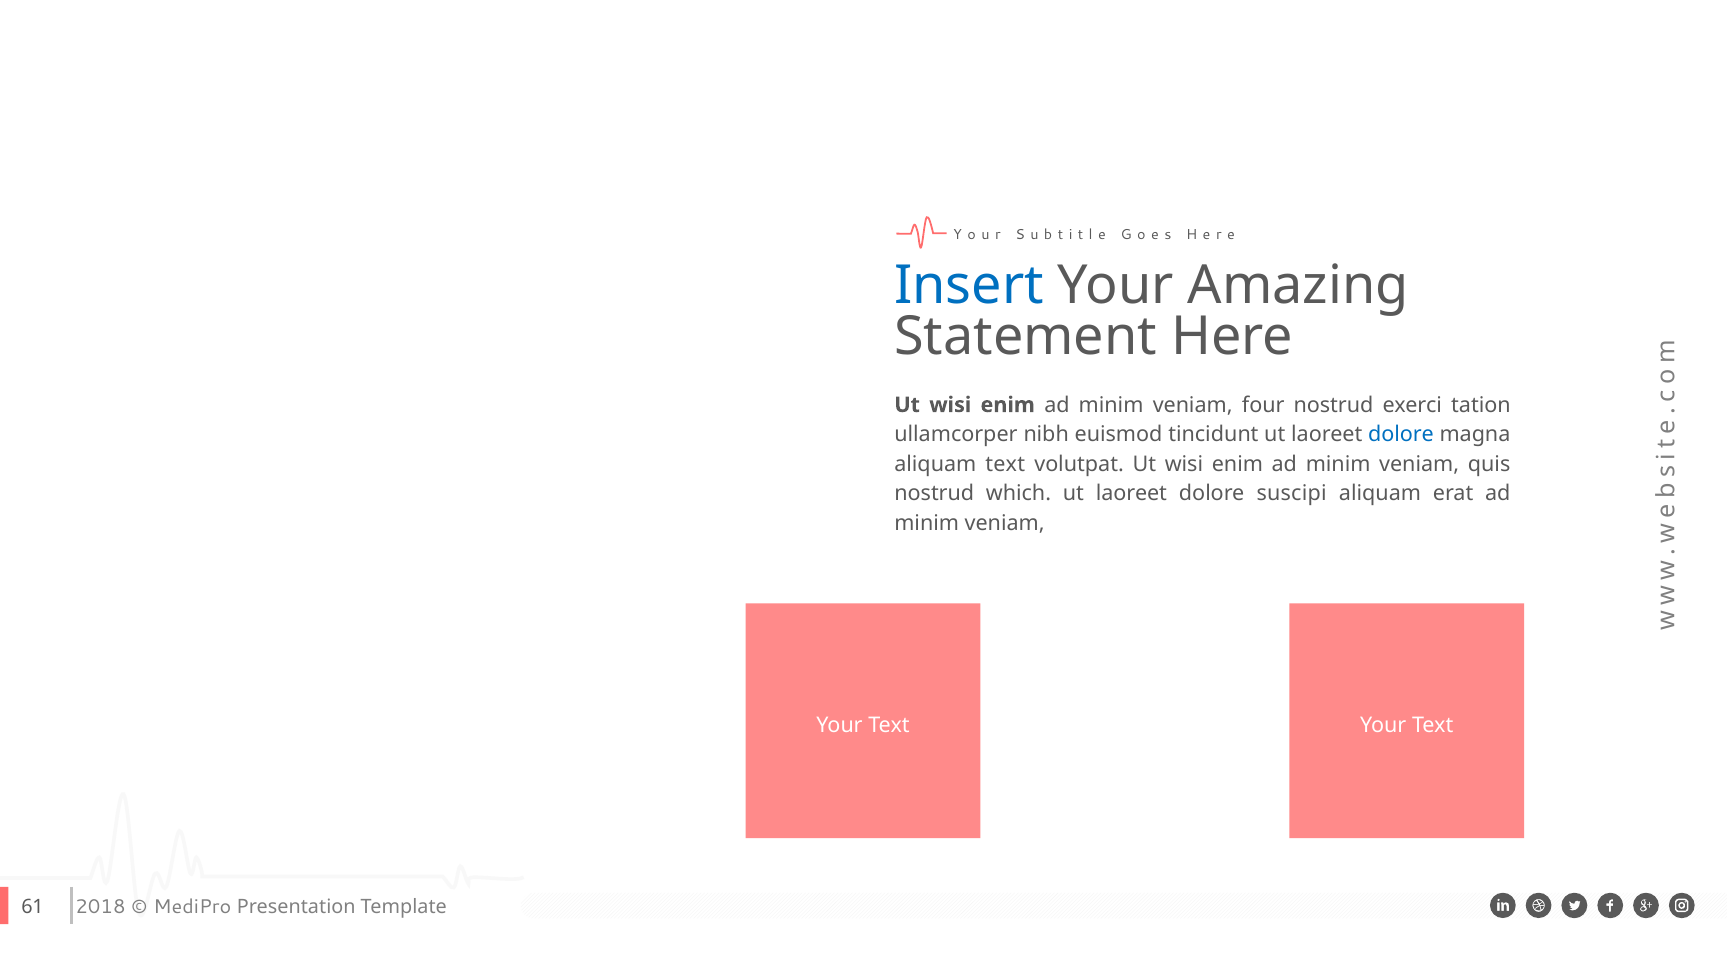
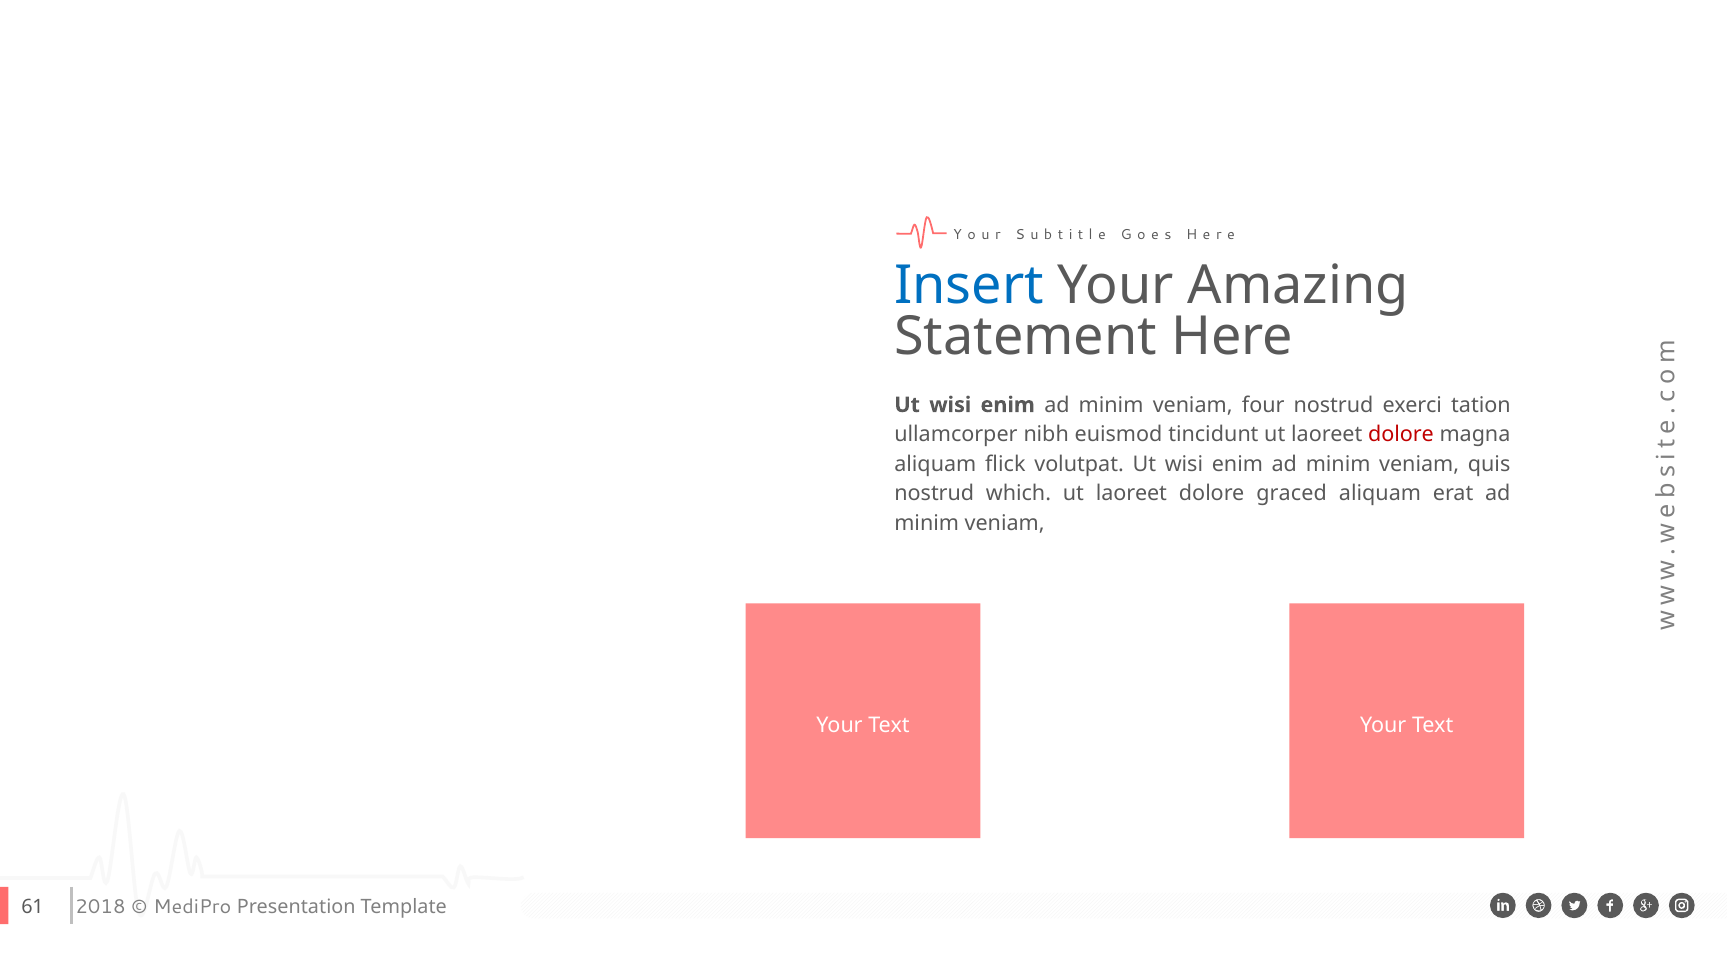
dolore colour: blue -> red (1401, 435)
aliquam text: text -> flick (1005, 464)
suscipi: suscipi -> graced (1292, 494)
